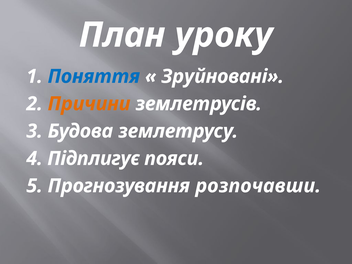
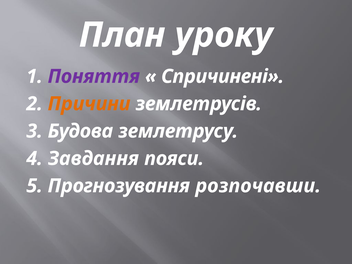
Поняття colour: blue -> purple (94, 76)
Зруйновані: Зруйновані -> Спричинені (223, 76)
Підплигує: Підплигує -> Завдання (93, 158)
